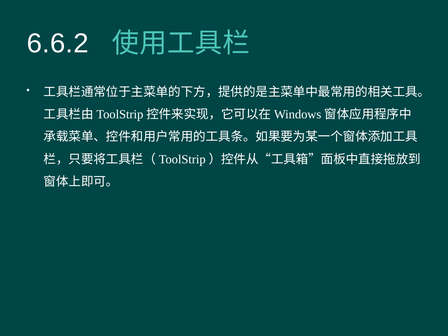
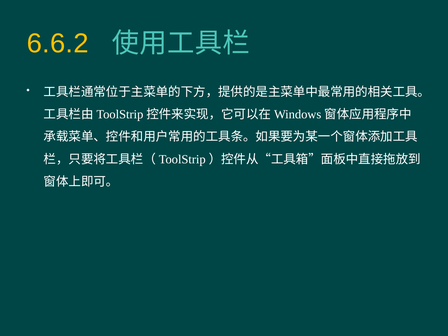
6.6.2 colour: white -> yellow (58, 43)
